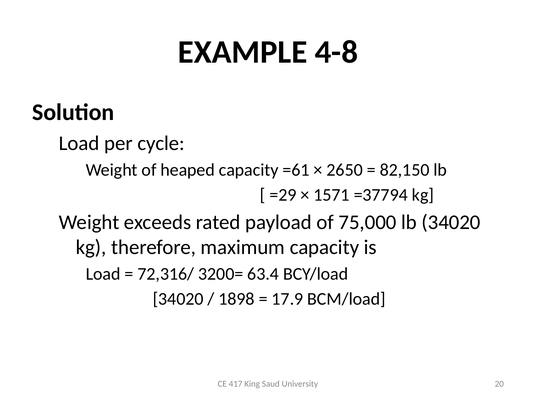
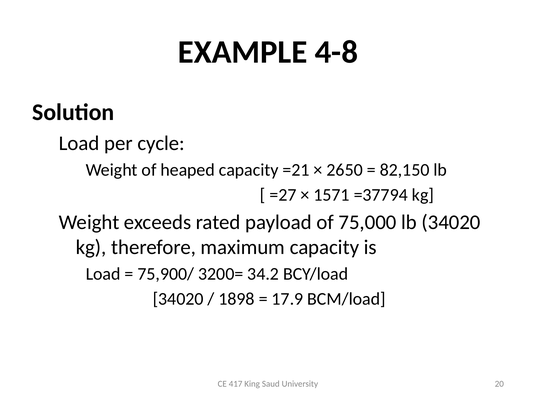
=61: =61 -> =21 (296, 170)
=29: =29 -> =27 (283, 195)
72,316/: 72,316/ -> 75,900/ (166, 274)
63.4: 63.4 -> 34.2 (263, 274)
